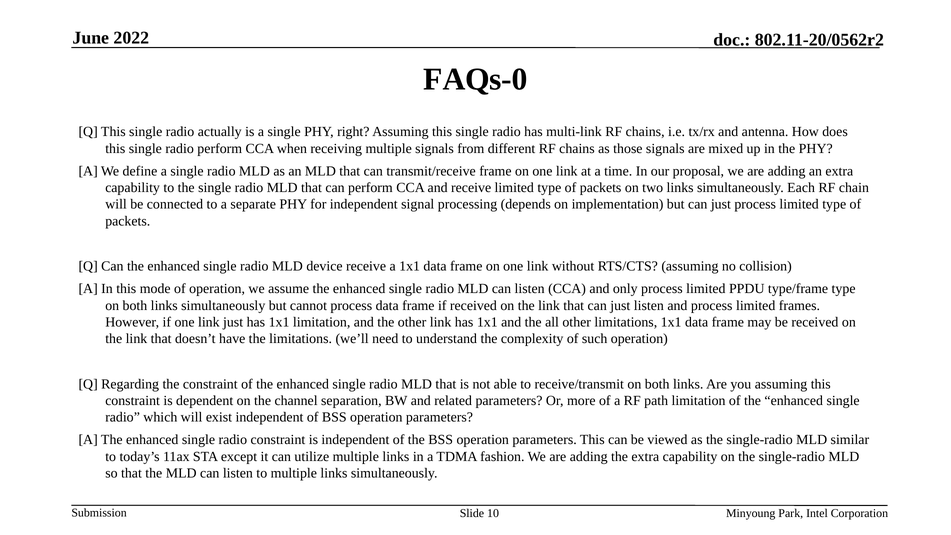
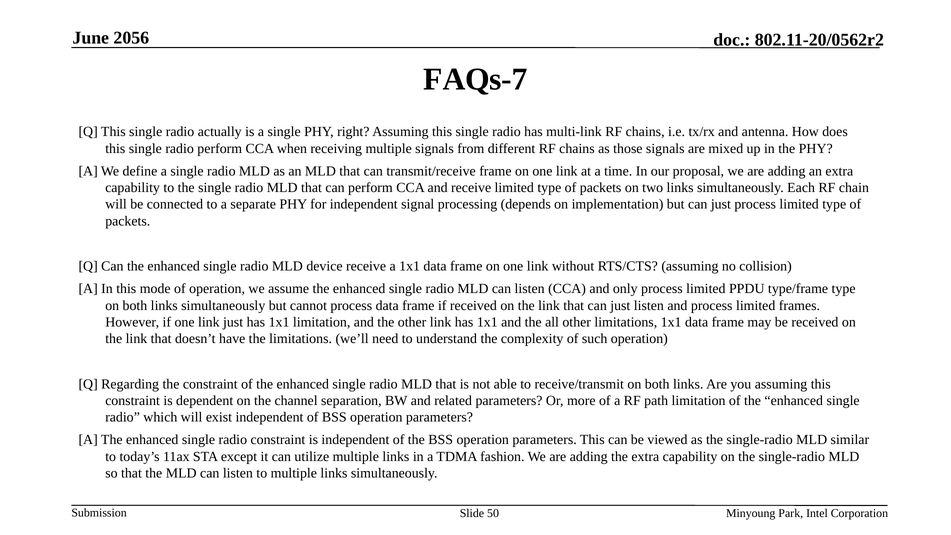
2022: 2022 -> 2056 (131, 38)
FAQs-0: FAQs-0 -> FAQs-7 (476, 79)
10: 10 -> 50 (493, 513)
